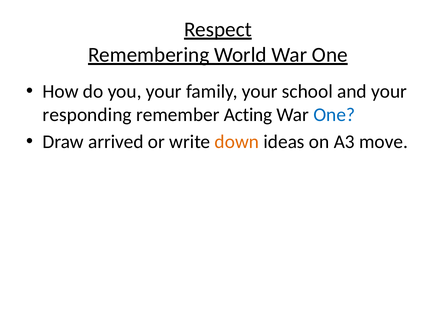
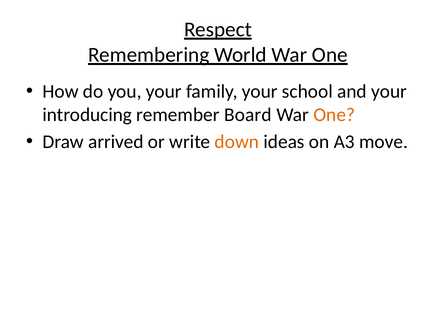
responding: responding -> introducing (87, 115)
Acting: Acting -> Board (248, 115)
One colour: blue -> orange (334, 115)
